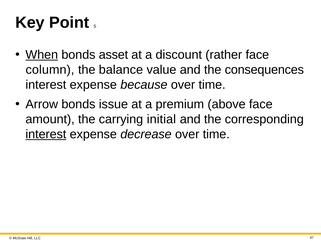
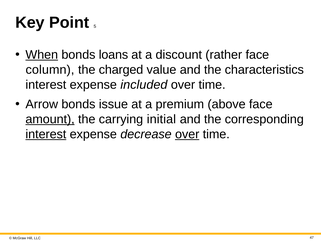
asset: asset -> loans (113, 55)
balance: balance -> charged (121, 70)
consequences: consequences -> characteristics (264, 70)
because: because -> included (144, 85)
amount underline: none -> present (50, 119)
over underline: none -> present (187, 134)
